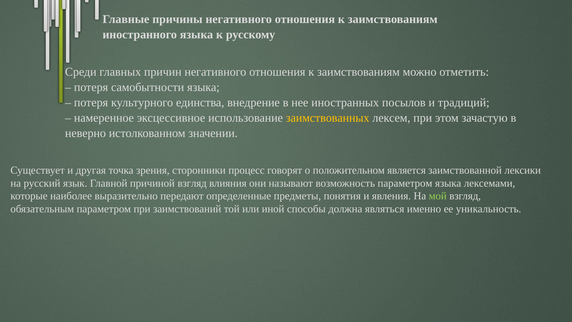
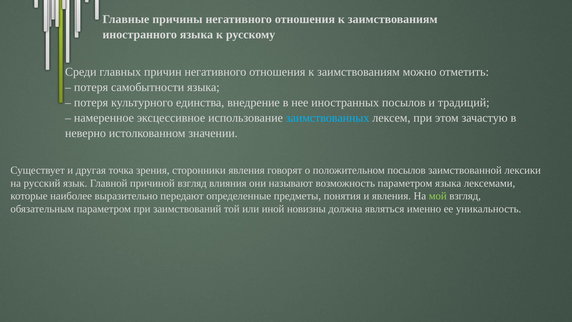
заимствованных colour: yellow -> light blue (328, 118)
сторонники процесс: процесс -> явления (247, 170)
положительном является: является -> посылов (407, 170)
способы: способы -> новизны (306, 209)
